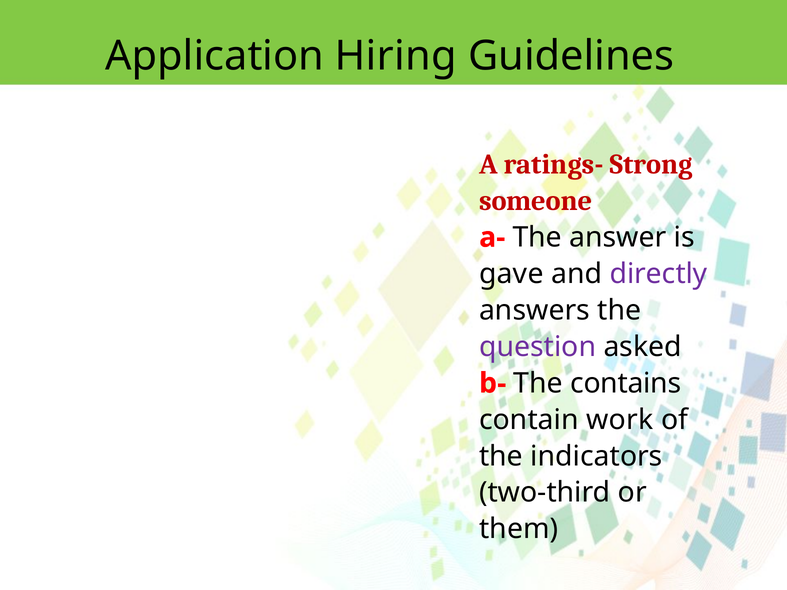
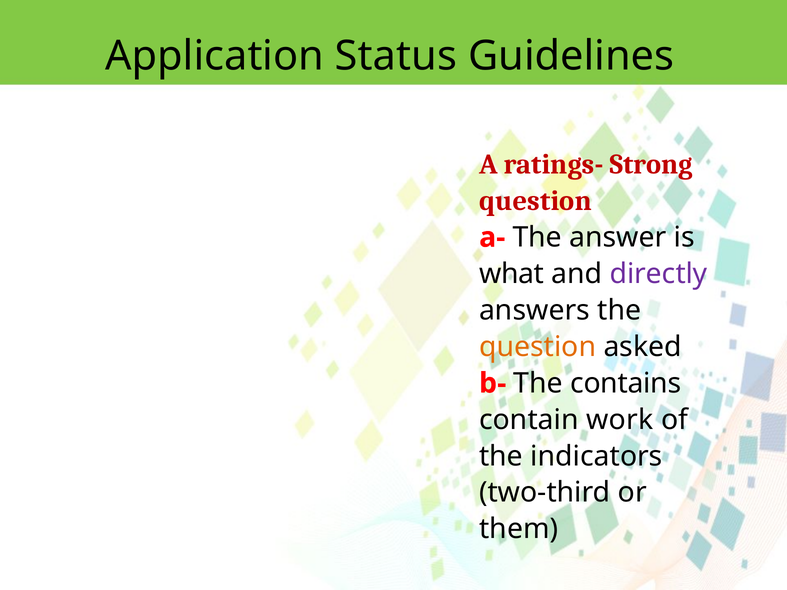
Hiring: Hiring -> Status (396, 56)
someone: someone -> question (535, 201)
gave: gave -> what (512, 274)
question colour: purple -> orange (538, 347)
